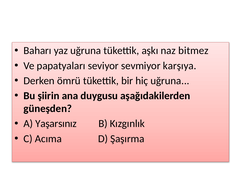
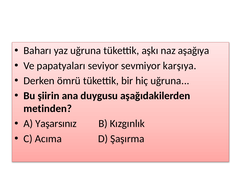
bitmez: bitmez -> aşağıya (194, 51)
güneşden: güneşden -> metinden (48, 108)
